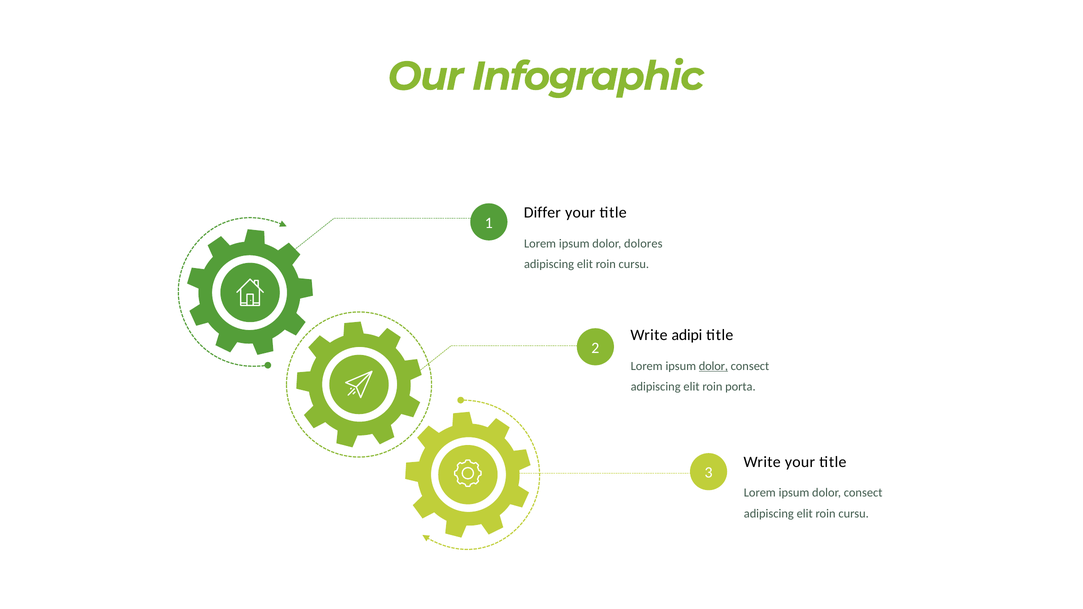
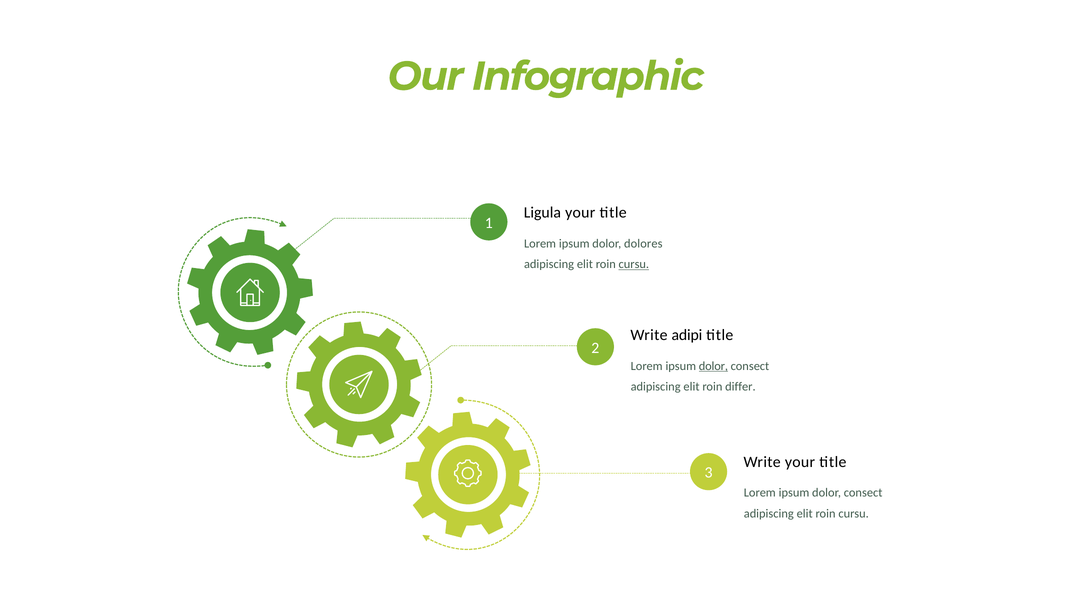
Differ: Differ -> Ligula (542, 213)
cursu underline: none -> present (634, 264)
porta: porta -> differ (740, 387)
